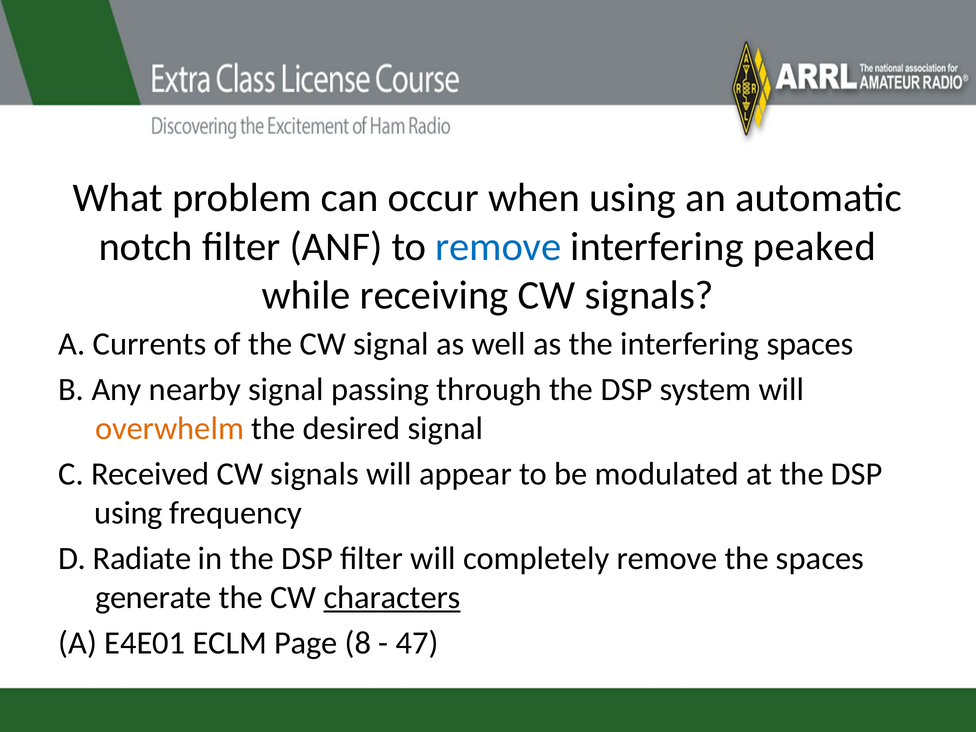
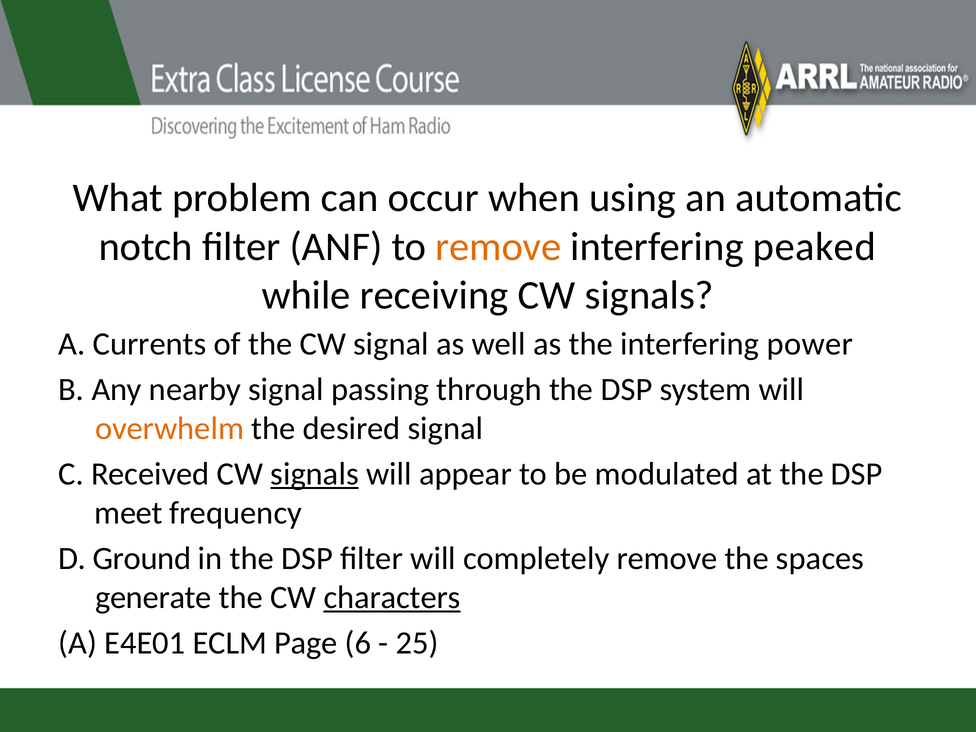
remove colour: blue -> orange (498, 247)
interfering spaces: spaces -> power (810, 344)
signals underline: none -> present (315, 474)
using: using -> meet (129, 513)
Radiate: Radiate -> Ground (142, 558)
8: 8 -> 6 (358, 643)
47: 47 -> 25 (417, 643)
